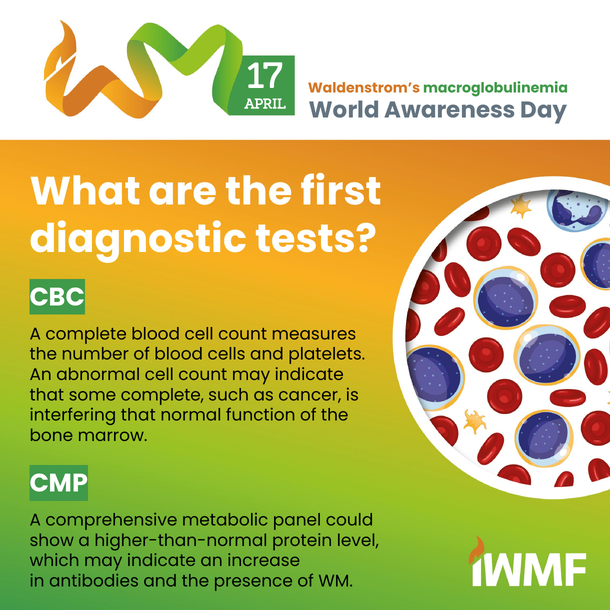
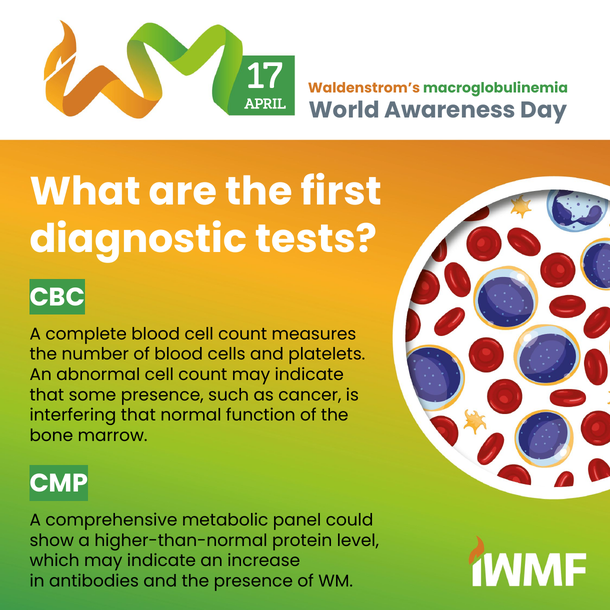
some complete: complete -> presence (162, 395)
